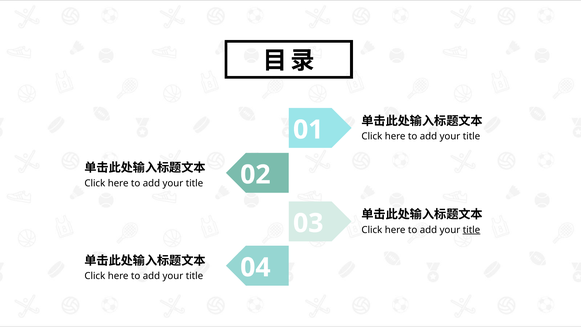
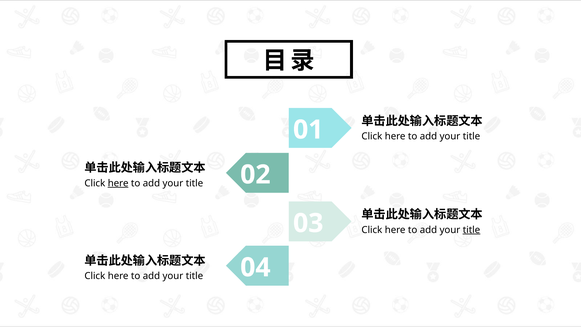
here underline: none -> present (118, 183)
